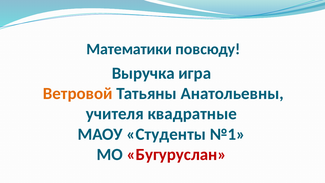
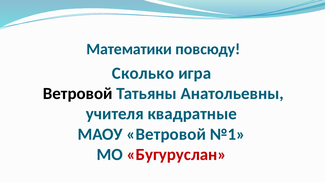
Выручка: Выручка -> Сколько (143, 73)
Ветровой colour: orange -> black (78, 93)
МАОУ Студенты: Студенты -> Ветровой (166, 134)
